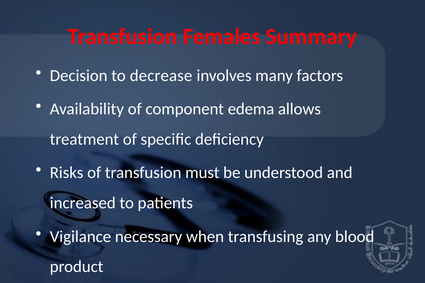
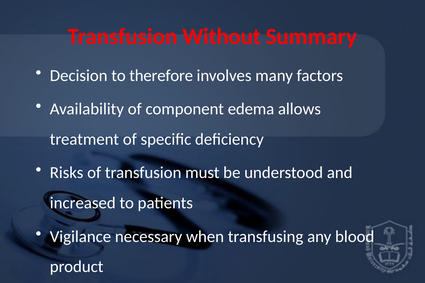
Females: Females -> Without (222, 37)
decrease: decrease -> therefore (161, 76)
